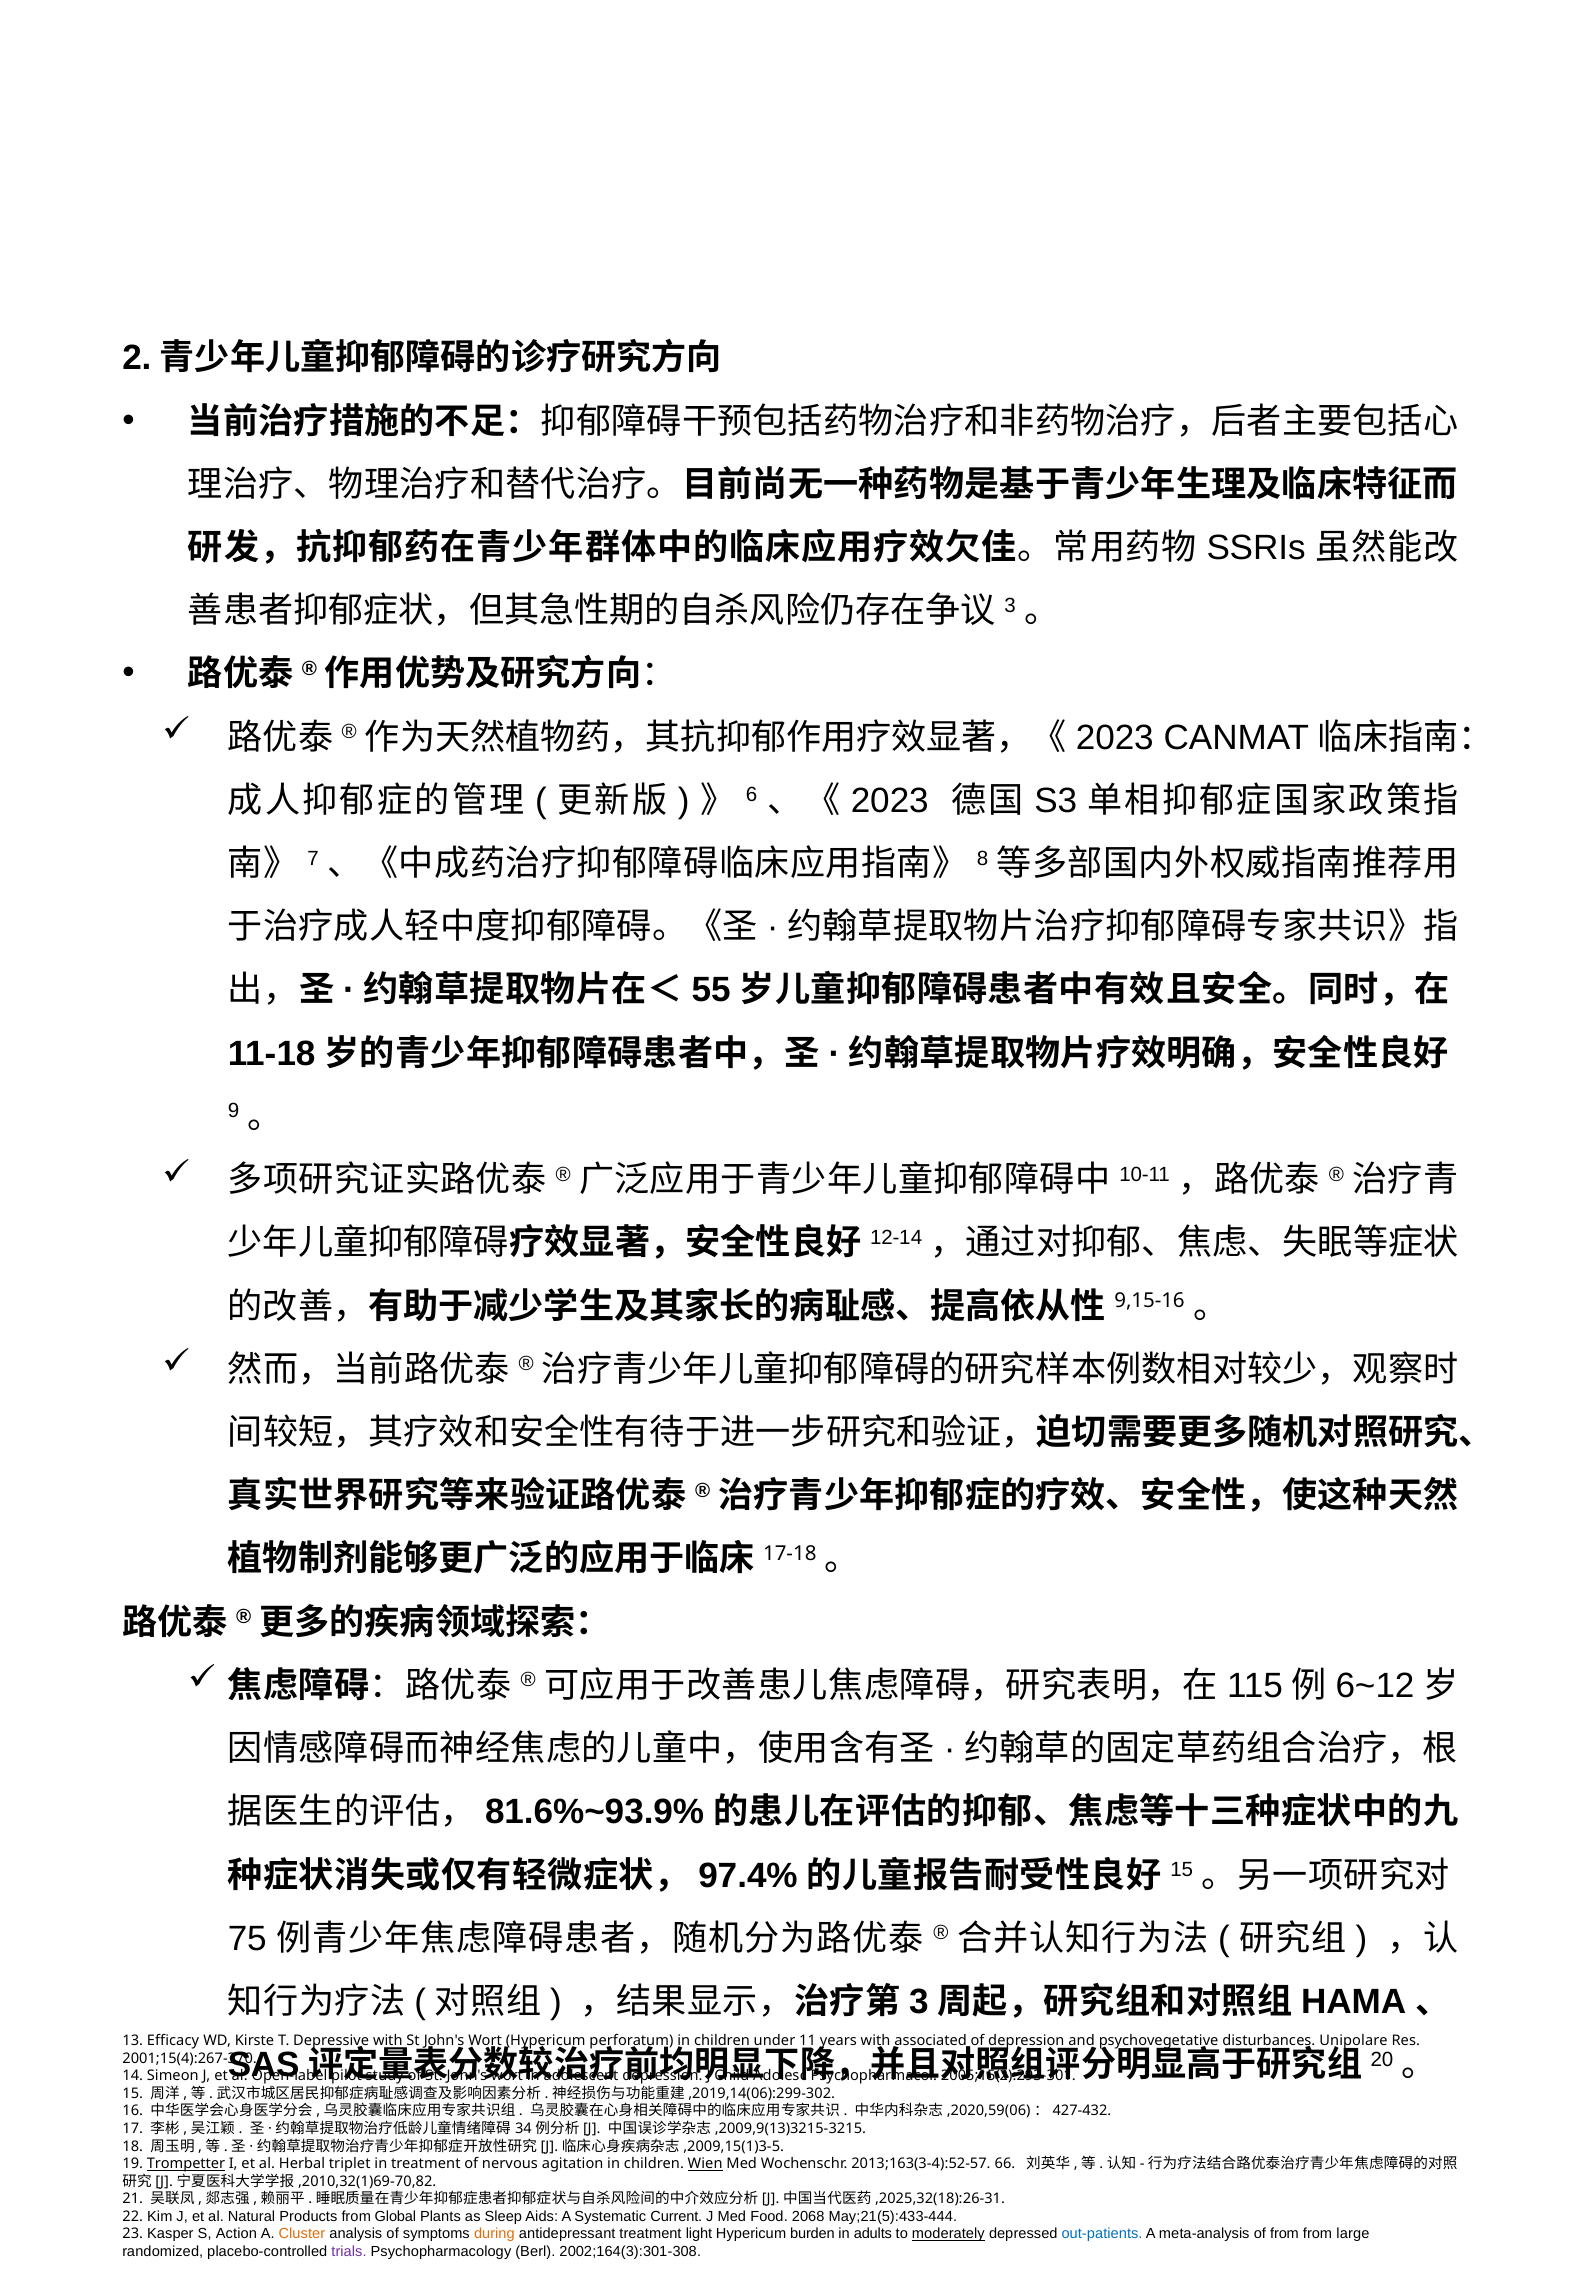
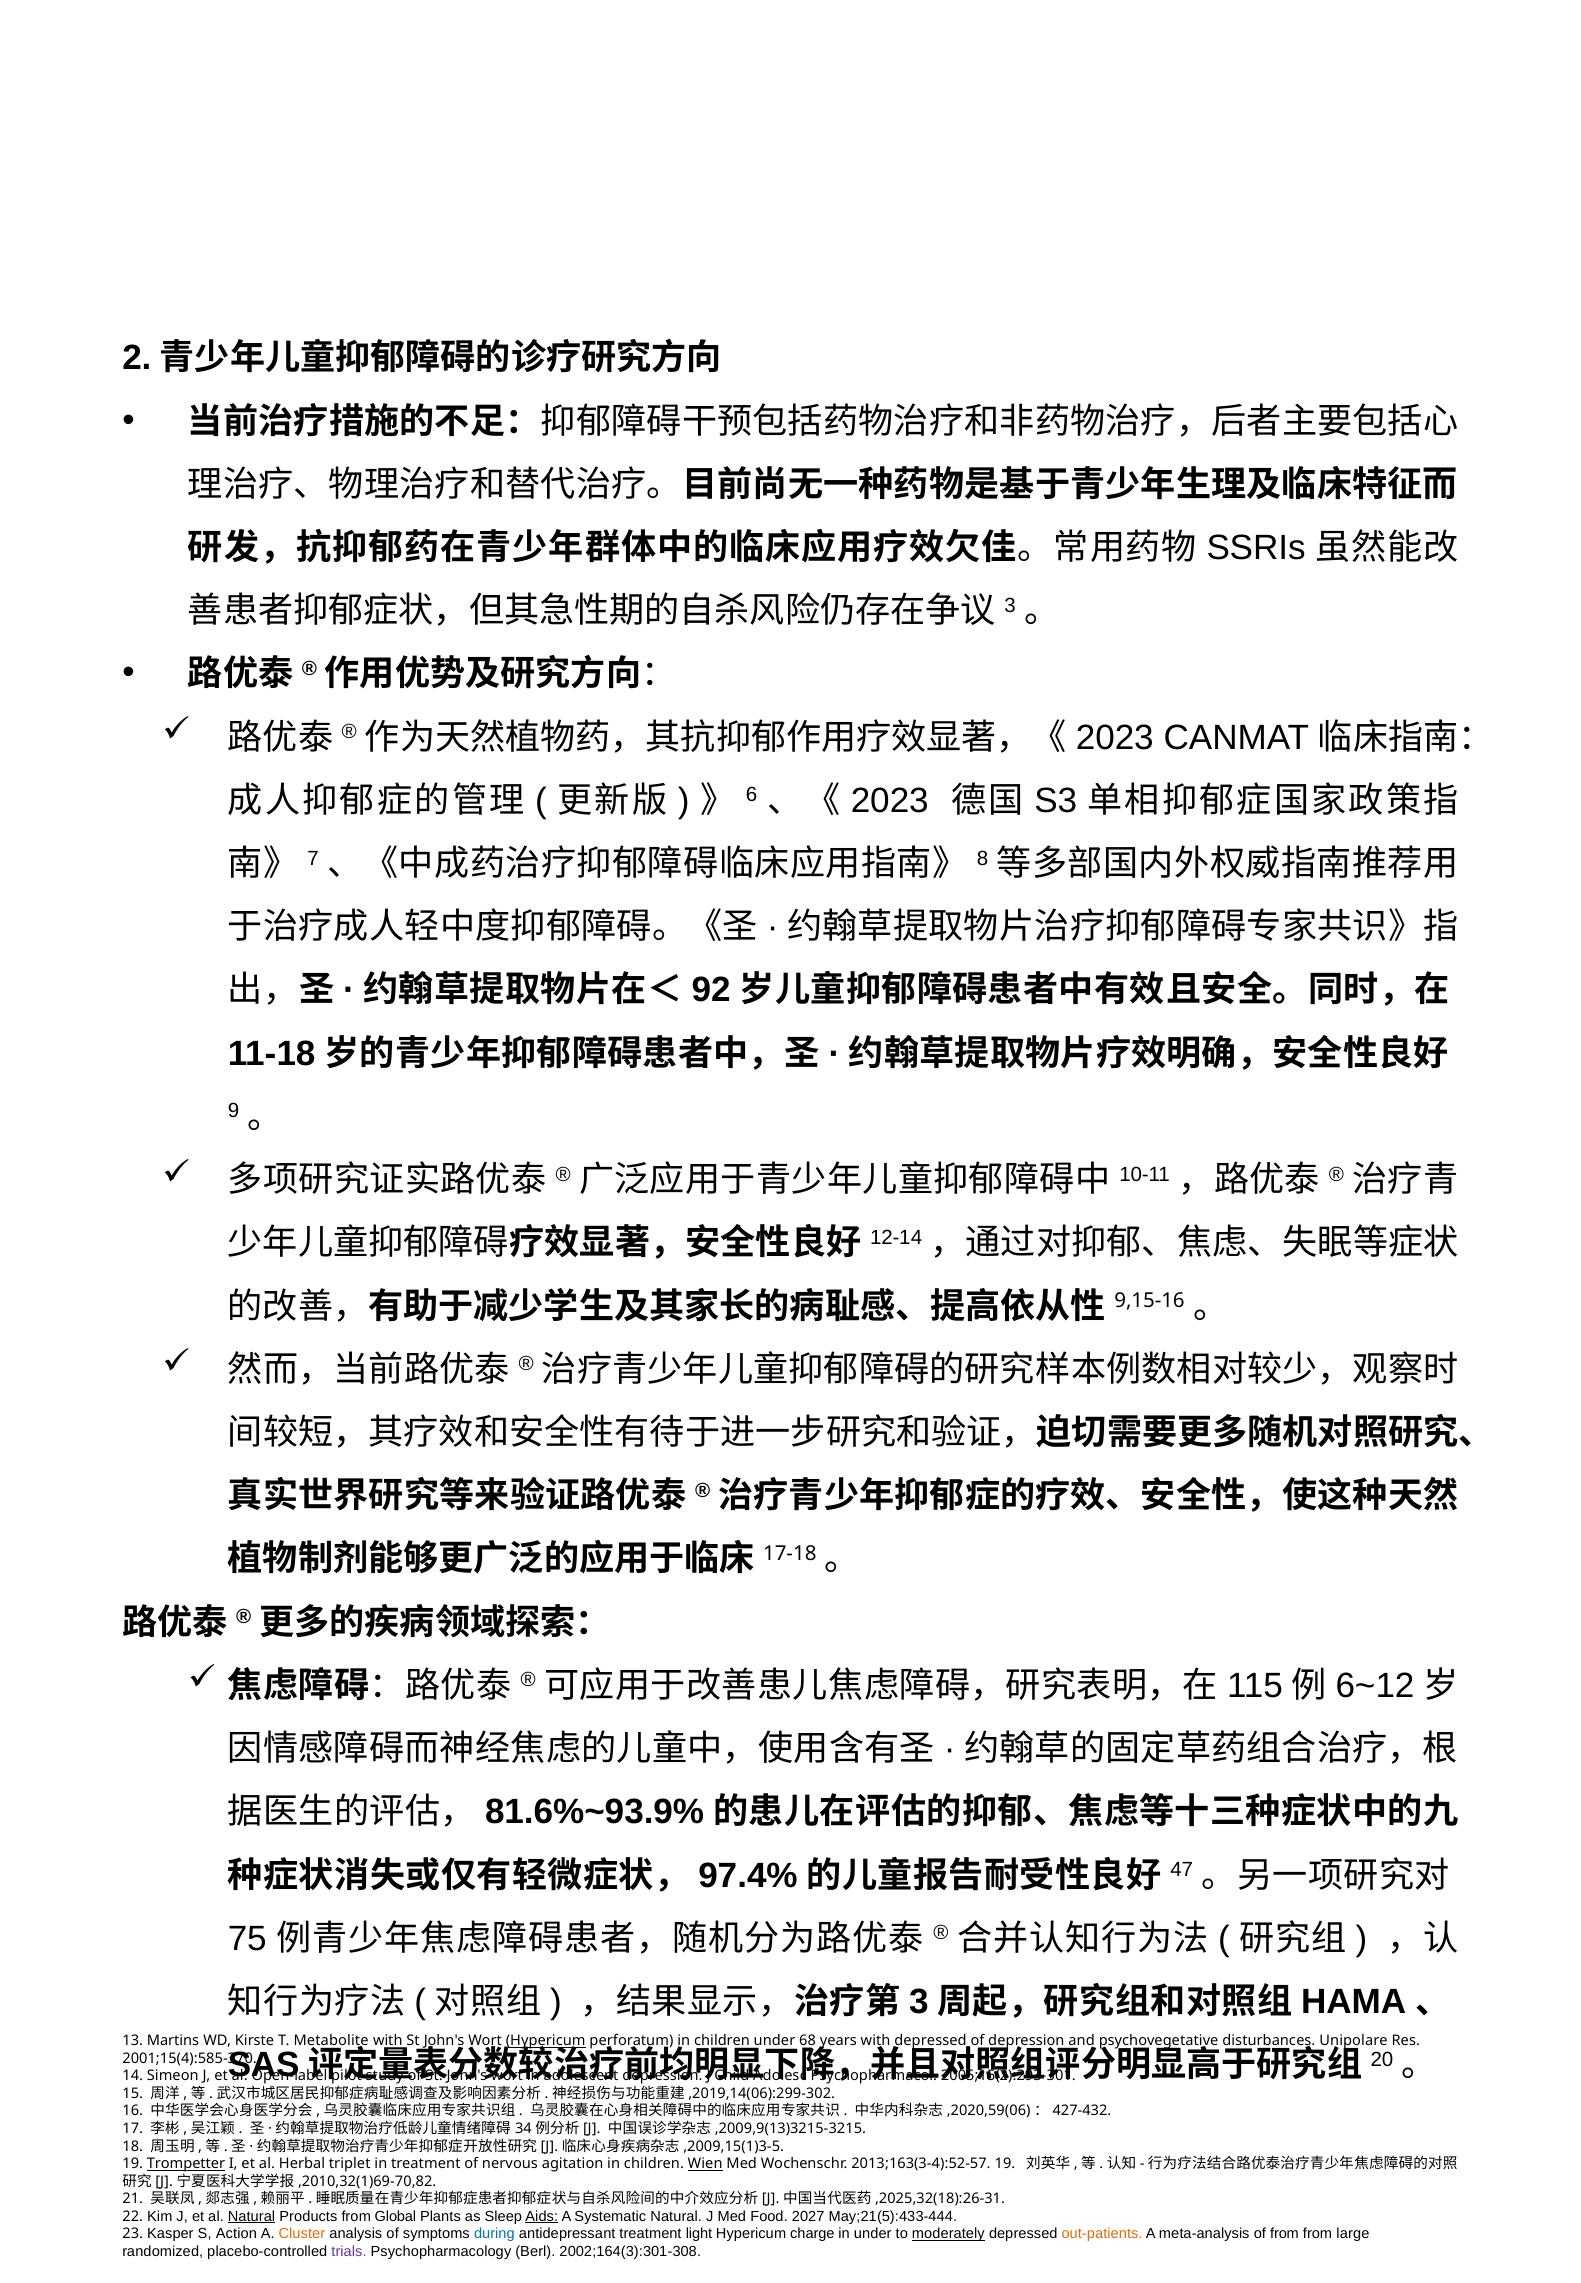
55: 55 -> 92 (711, 991)
15: 15 -> 47 (1182, 1870)
Efficacy: Efficacy -> Martins (173, 2042)
Depressive: Depressive -> Metabolite (331, 2042)
Hypericum underline: none -> present (546, 2042)
11: 11 -> 68 (808, 2042)
with associated: associated -> depressed (931, 2042)
2001;15(4):267-370: 2001;15(4):267-370 -> 2001;15(4):585-370 (190, 2059)
2013;163(3-4):52-57 66: 66 -> 19 (1005, 2164)
Natural underline: none -> present (252, 2217)
Aids underline: none -> present (542, 2217)
Systematic Current: Current -> Natural (676, 2217)
2068: 2068 -> 2027 (808, 2217)
during colour: orange -> blue (494, 2234)
burden: burden -> charge (812, 2234)
in adults: adults -> under (873, 2234)
out-patients colour: blue -> orange (1102, 2234)
